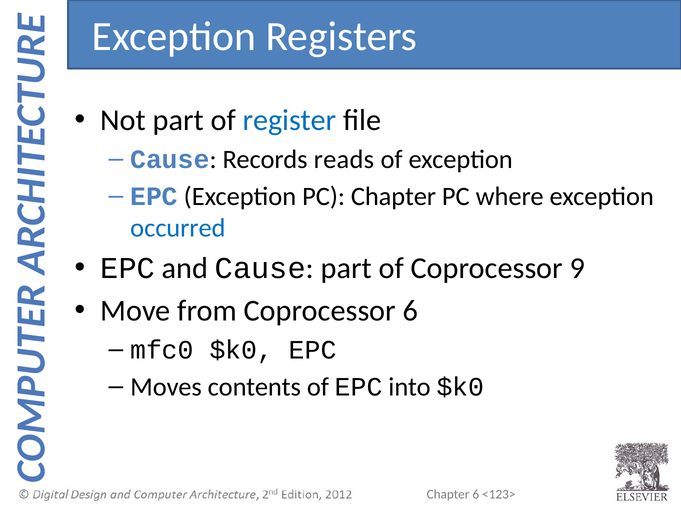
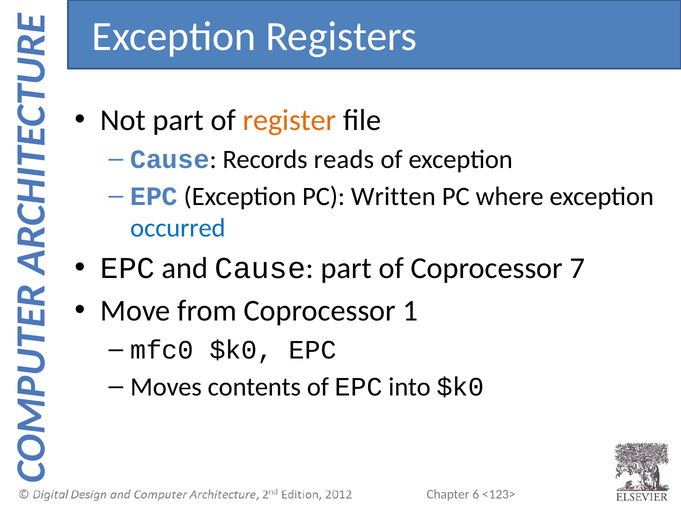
register colour: blue -> orange (290, 120)
PC Chapter: Chapter -> Written (393, 196)
9: 9 -> 7 (577, 268)
Coprocessor 6: 6 -> 1 (410, 311)
